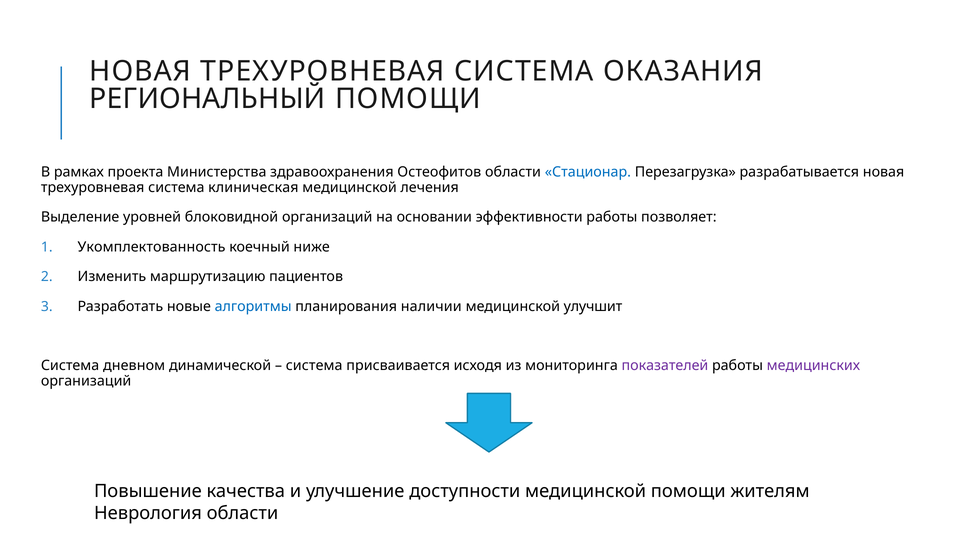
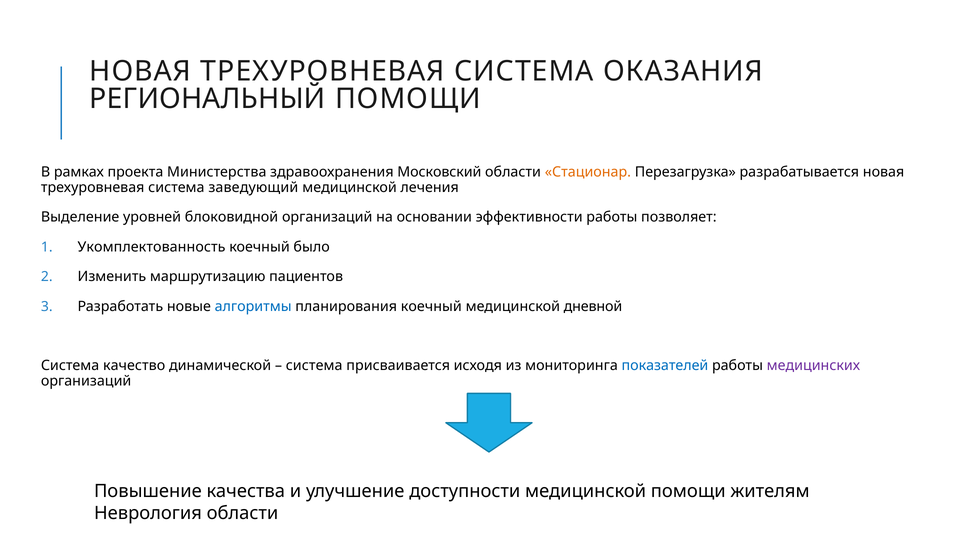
Остеофитов: Остеофитов -> Московский (439, 172)
Стационар colour: blue -> orange (588, 172)
клиническая: клиническая -> заведующий (253, 188)
ниже: ниже -> было (312, 247)
планирования наличии: наличии -> коечный (431, 306)
улучшит: улучшит -> дневной (593, 306)
дневном: дневном -> качество (134, 366)
показателей colour: purple -> blue (665, 366)
